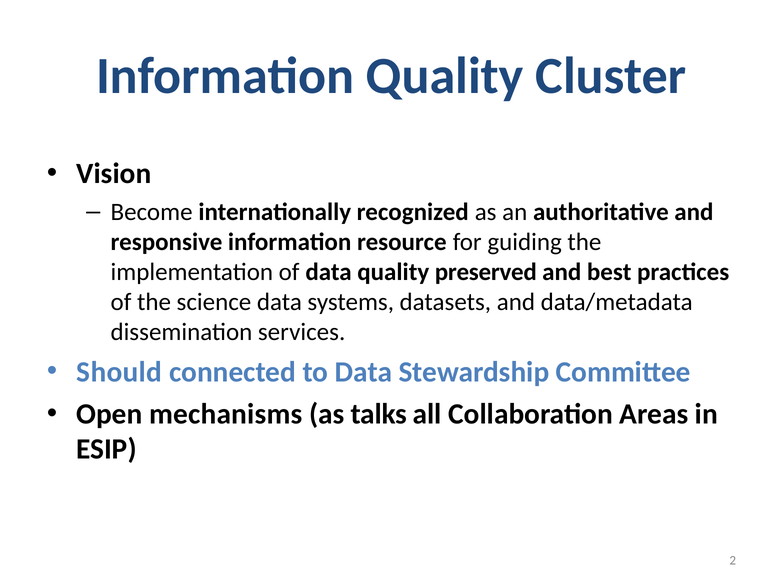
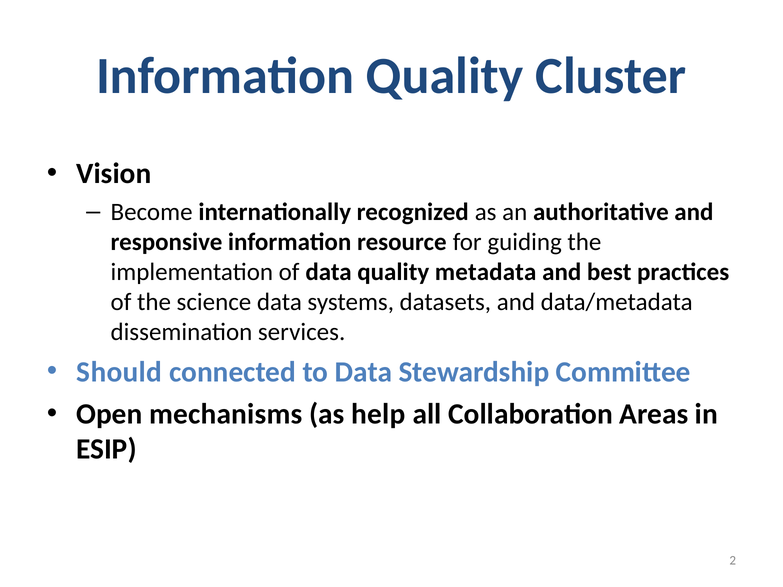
preserved: preserved -> metadata (486, 272)
talks: talks -> help (378, 414)
